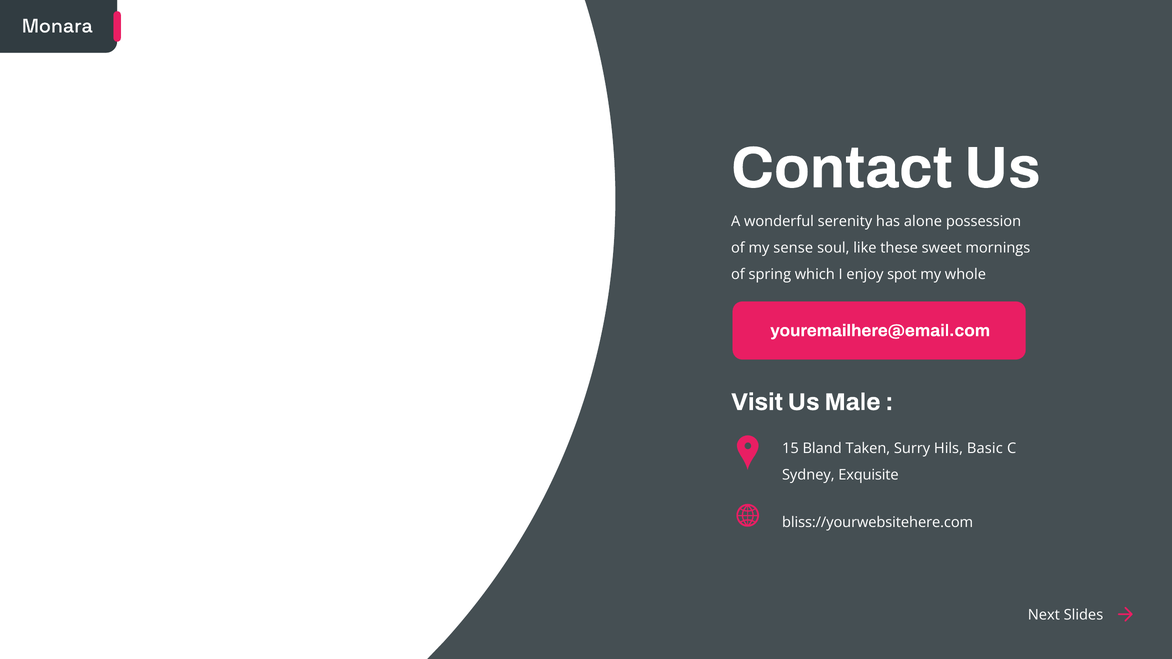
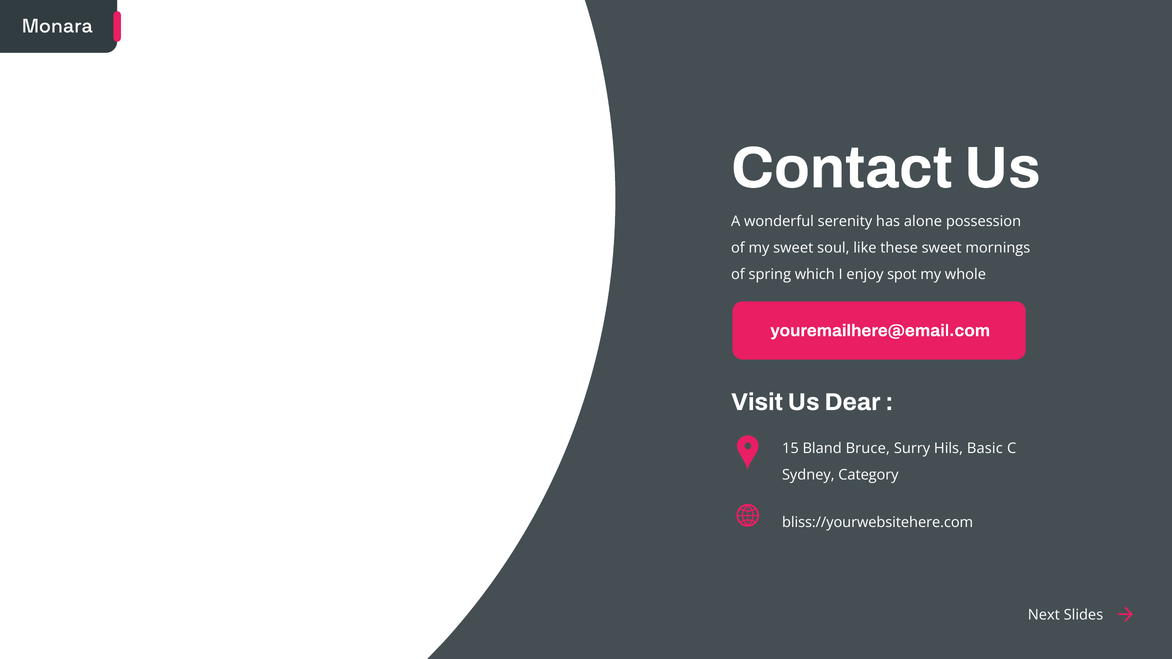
my sense: sense -> sweet (793, 248)
Male: Male -> Dear (852, 402)
Taken: Taken -> Bruce (868, 449)
Exquisite: Exquisite -> Category (868, 475)
